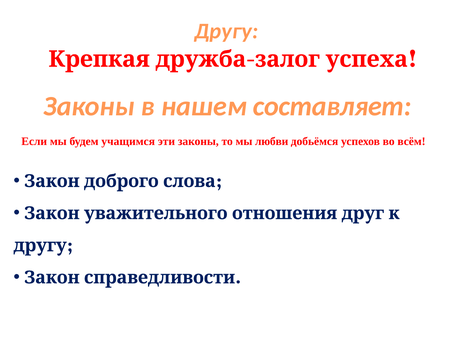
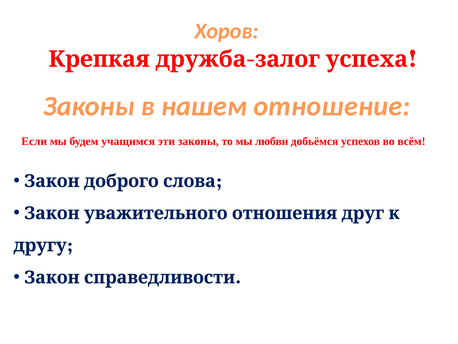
Другу: Другу -> Хоров (226, 31)
составляет: составляет -> отношение (332, 106)
